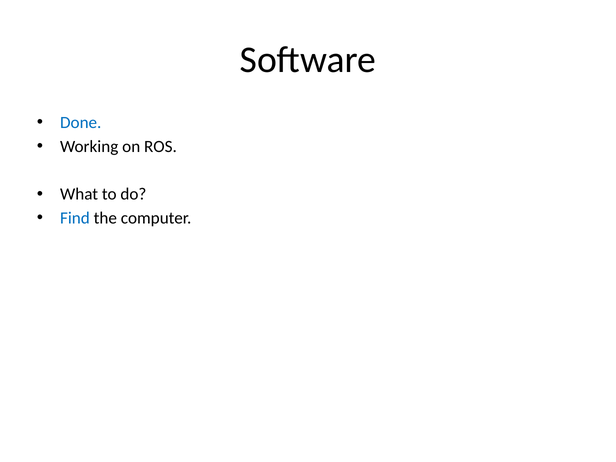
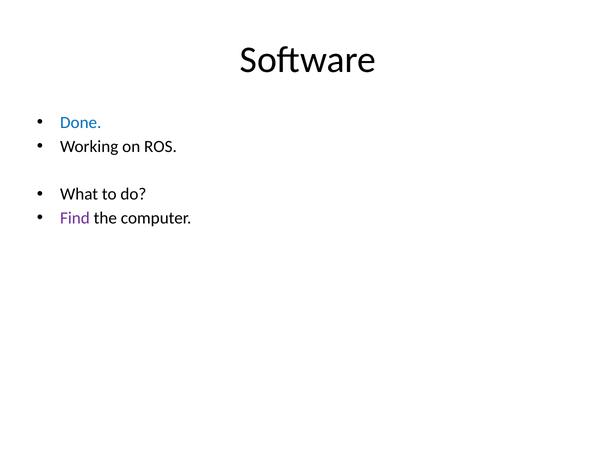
Find colour: blue -> purple (75, 218)
